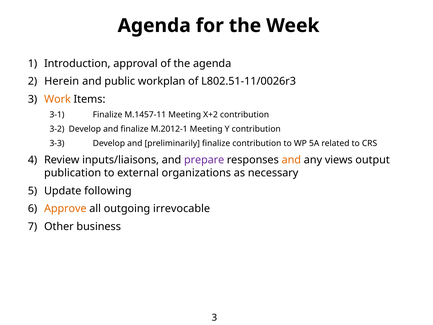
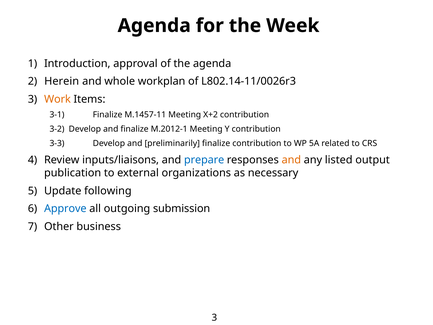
public: public -> whole (120, 81)
L802.51-11/0026r3: L802.51-11/0026r3 -> L802.14-11/0026r3 (249, 81)
prepare colour: purple -> blue (204, 160)
views: views -> listed (339, 160)
Approve colour: orange -> blue (65, 208)
irrevocable: irrevocable -> submission (182, 208)
